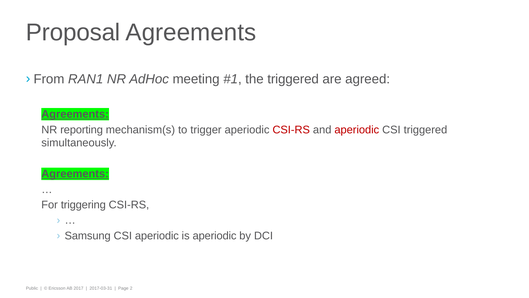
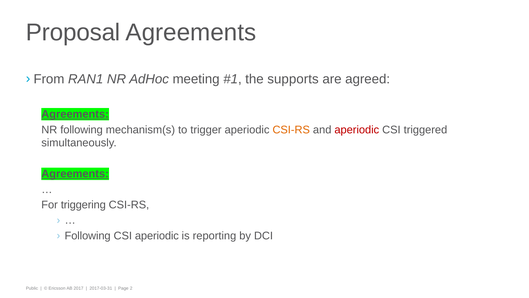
the triggered: triggered -> supports (293, 79)
NR reporting: reporting -> following (82, 130)
CSI-RS colour: red -> orange (291, 130)
Samsung: Samsung -> Following (88, 235)
is aperiodic: aperiodic -> reporting (214, 235)
